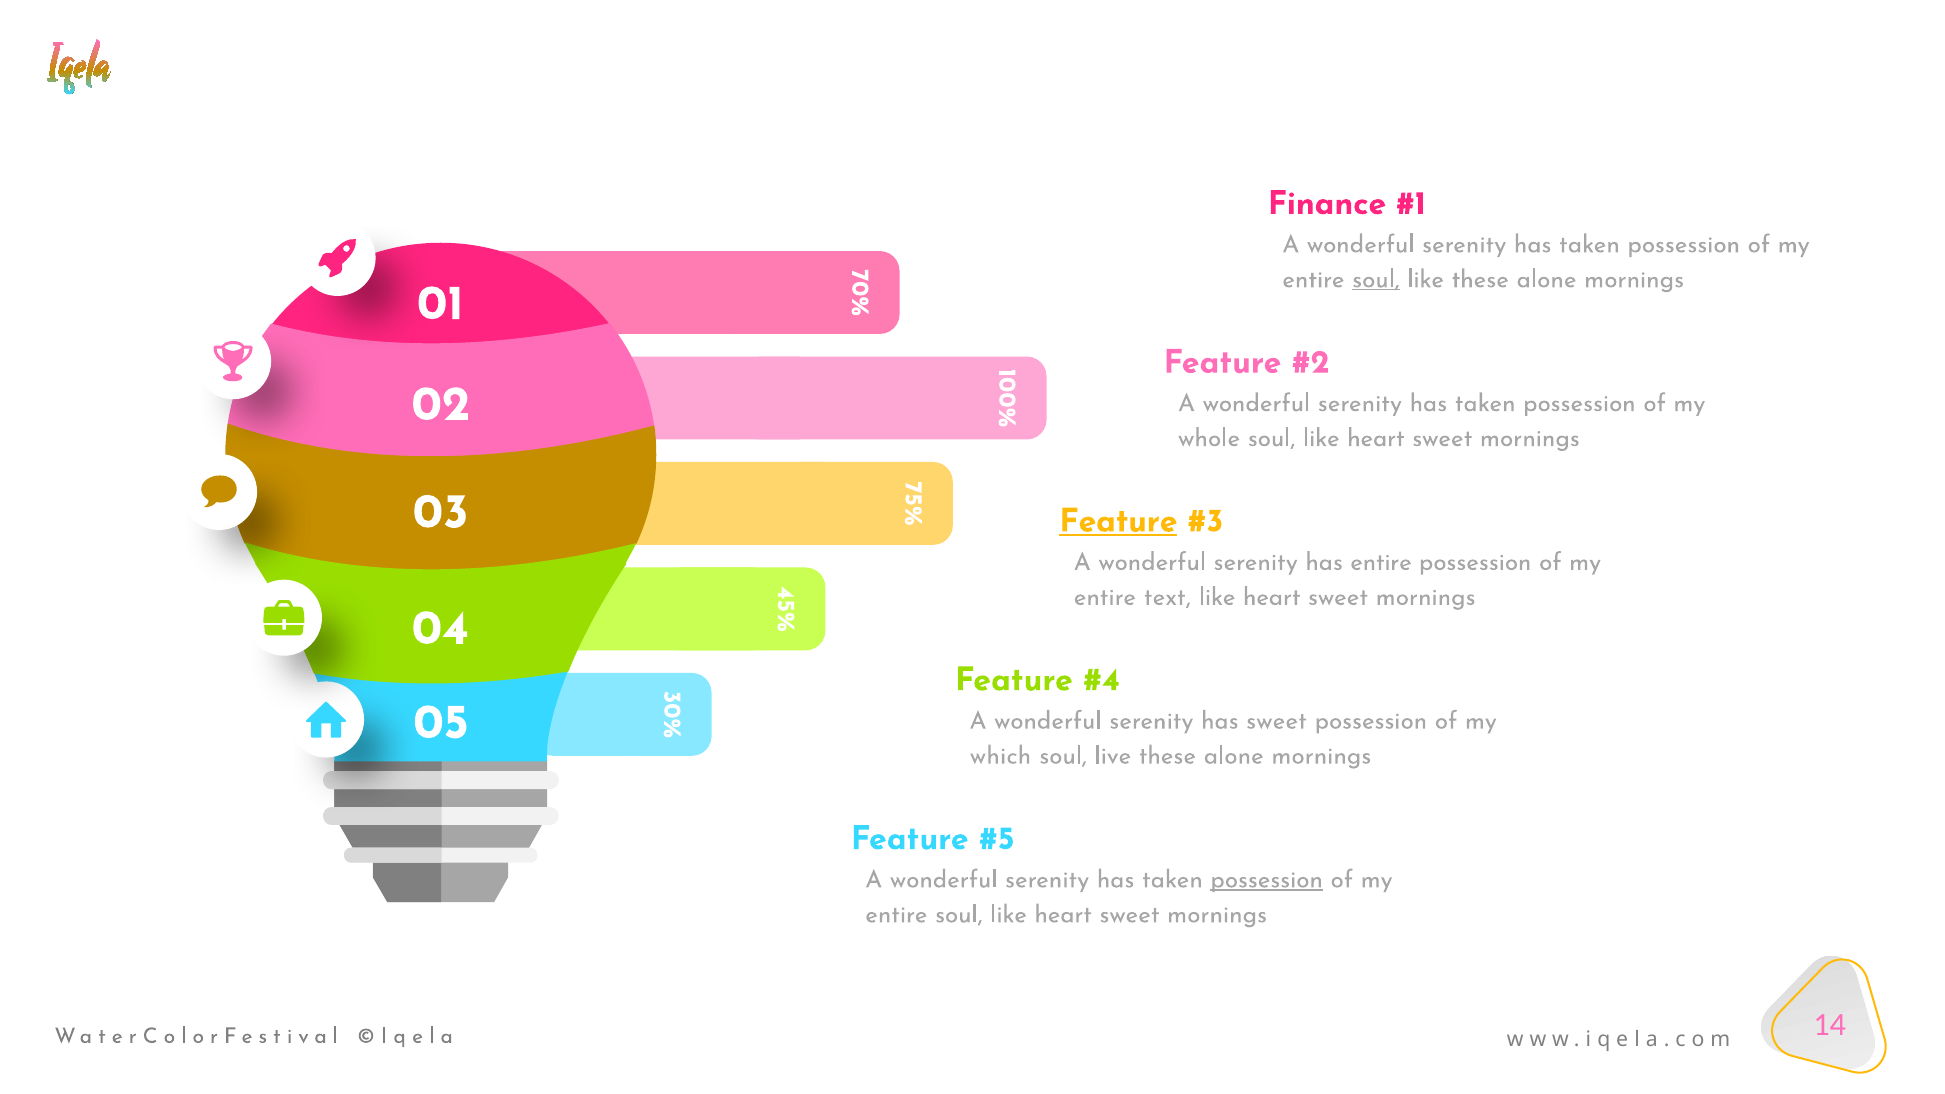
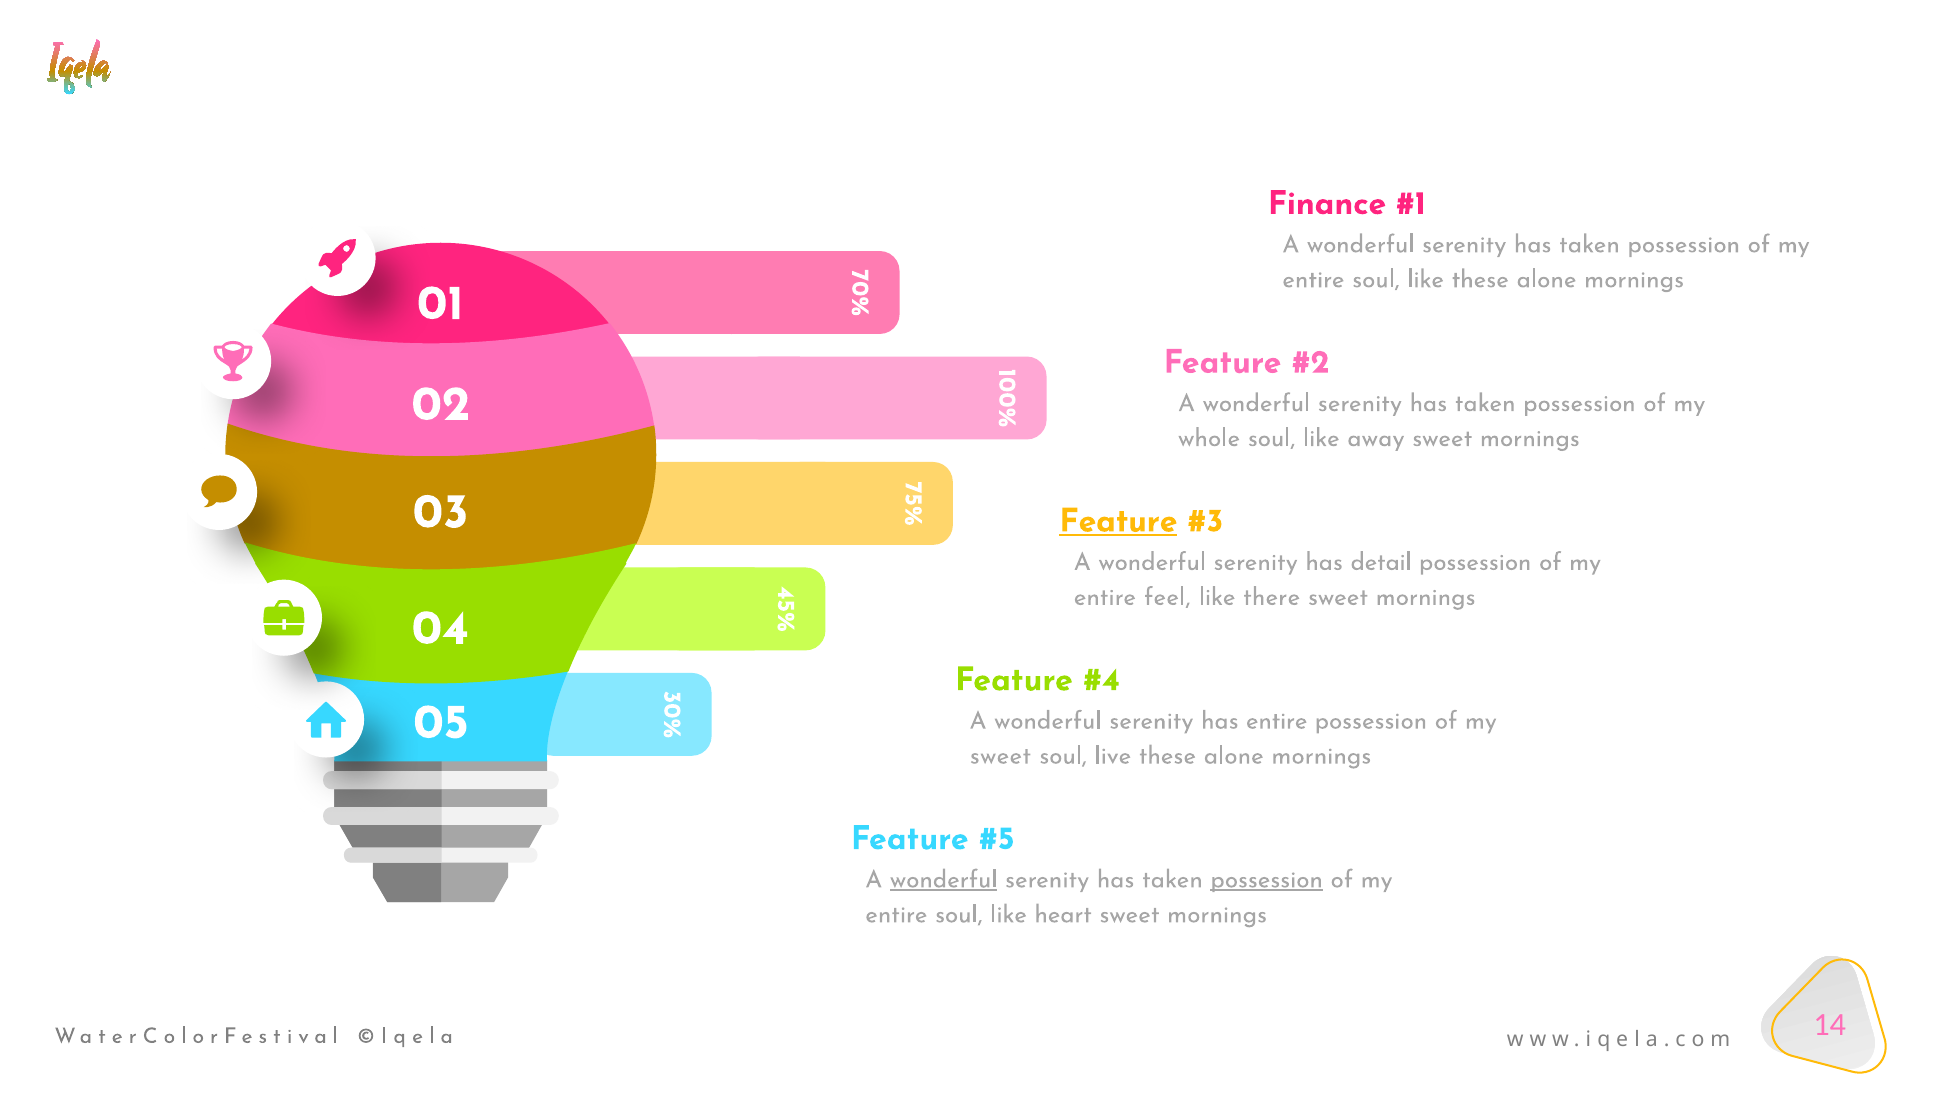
soul underline: present -> none (1376, 279)
heart: heart -> away (1376, 438)
has entire: entire -> detail (1381, 562)
text: text -> feel (1167, 597)
heart: heart -> there (1272, 597)
has sweet: sweet -> entire (1277, 721)
which: which -> sweet (1000, 756)
wonderful underline: none -> present (944, 879)
